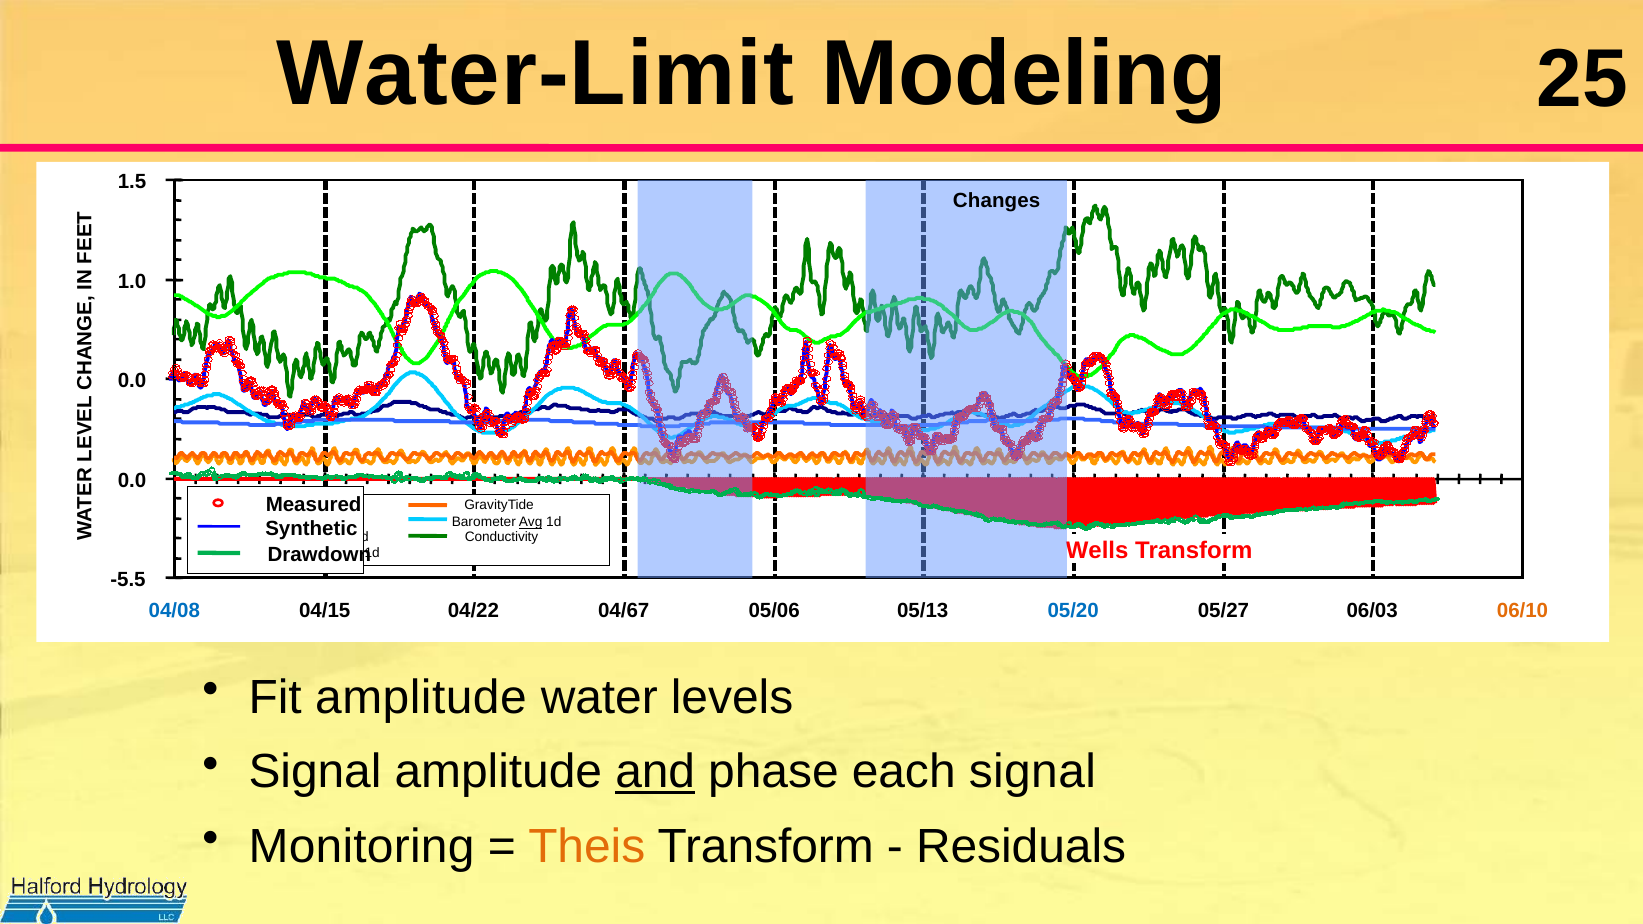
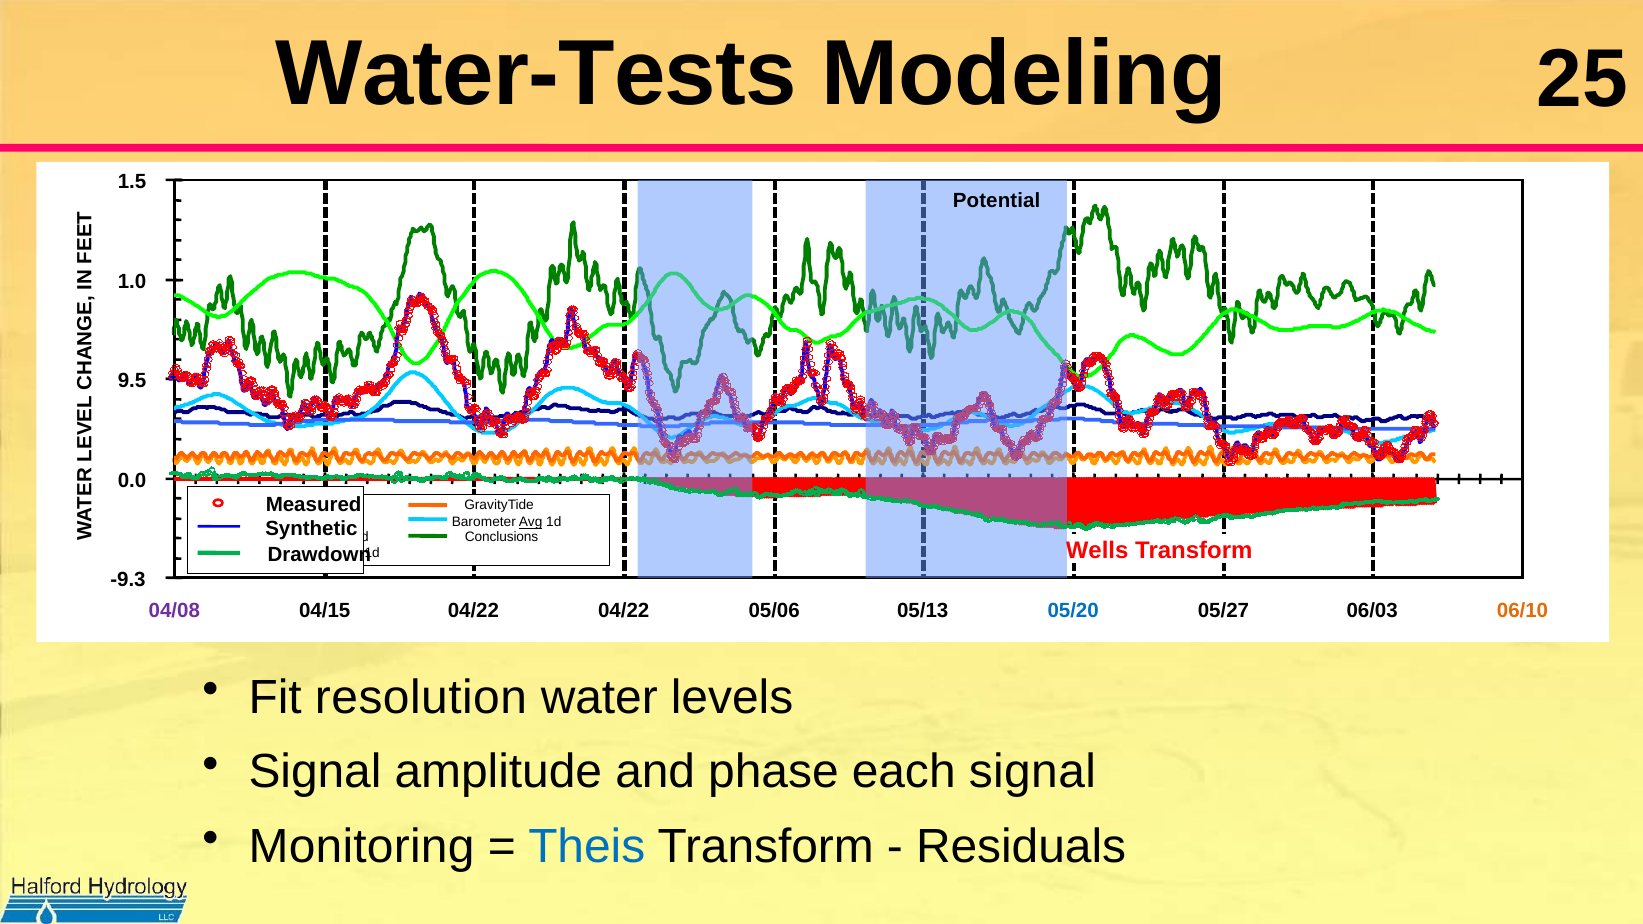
Water-Limit: Water-Limit -> Water-Tests (536, 74)
Changes: Changes -> Potential (997, 201)
0.0: 0.0 -> 9.5 (132, 381)
Conductivity: Conductivity -> Conclusions (502, 537)
-5.5: -5.5 -> -9.3 (128, 580)
04/08 colour: blue -> purple (174, 611)
04/22 04/67: 04/67 -> 04/22 (624, 611)
Fit amplitude: amplitude -> resolution (421, 698)
and underline: present -> none (655, 772)
Theis colour: orange -> blue (587, 847)
